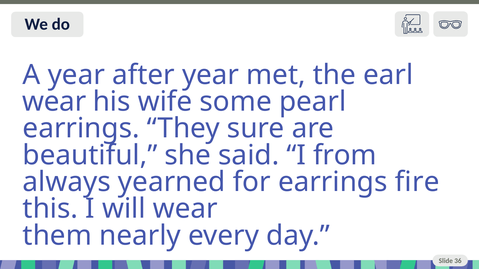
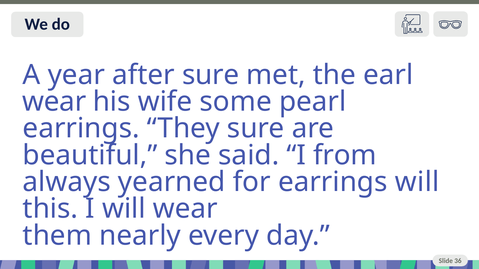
after year: year -> sure (211, 75)
earrings fire: fire -> will (417, 182)
